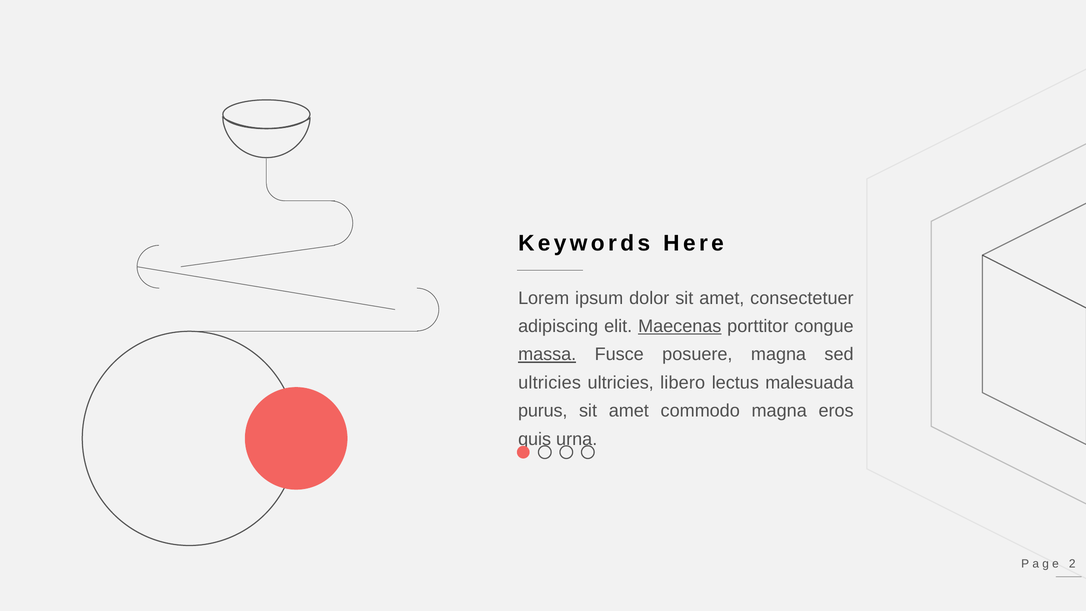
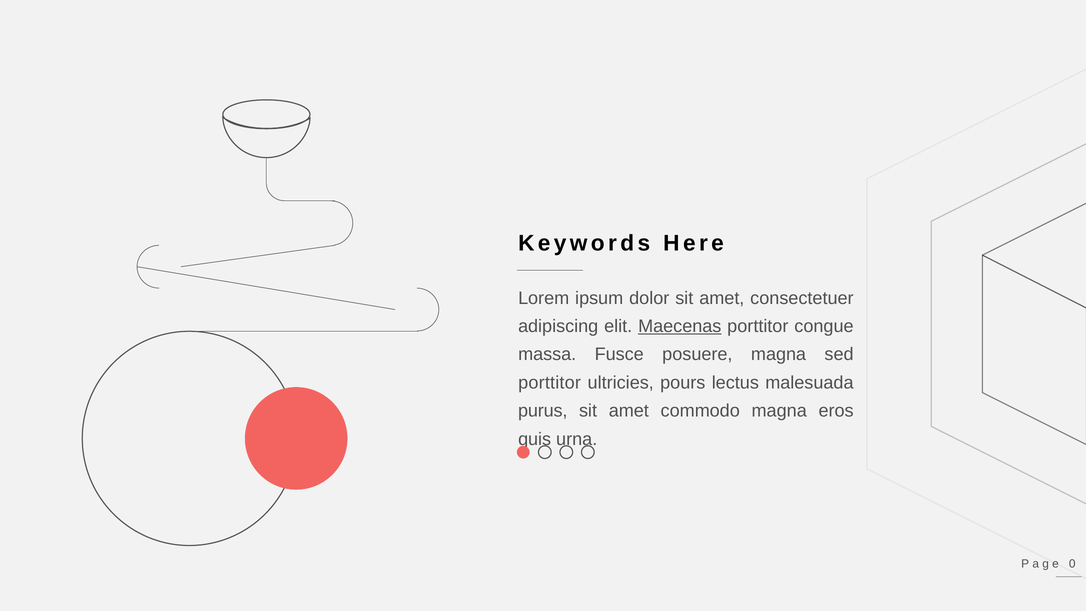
massa underline: present -> none (547, 354)
ultricies: ultricies -> porttitor (550, 383)
libero: libero -> pours (683, 383)
2: 2 -> 0 (1072, 564)
